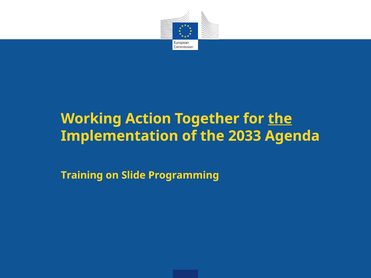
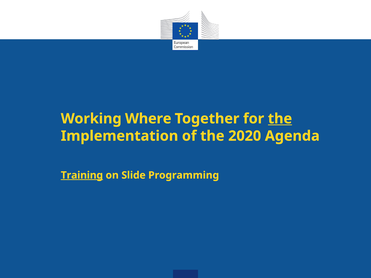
Action: Action -> Where (148, 119)
2033: 2033 -> 2020 (245, 136)
Training underline: none -> present (82, 175)
